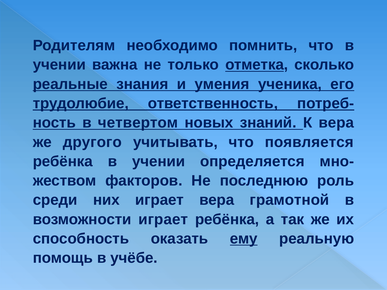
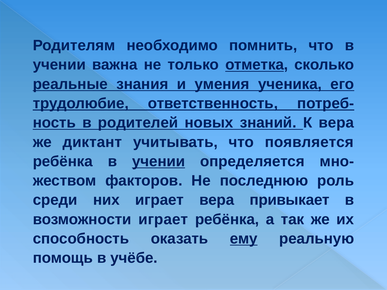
четвертом: четвертом -> родителей (138, 123)
другого: другого -> диктант (92, 142)
учении underline: none -> present (159, 162)
грамотной: грамотной -> привыкает (290, 200)
